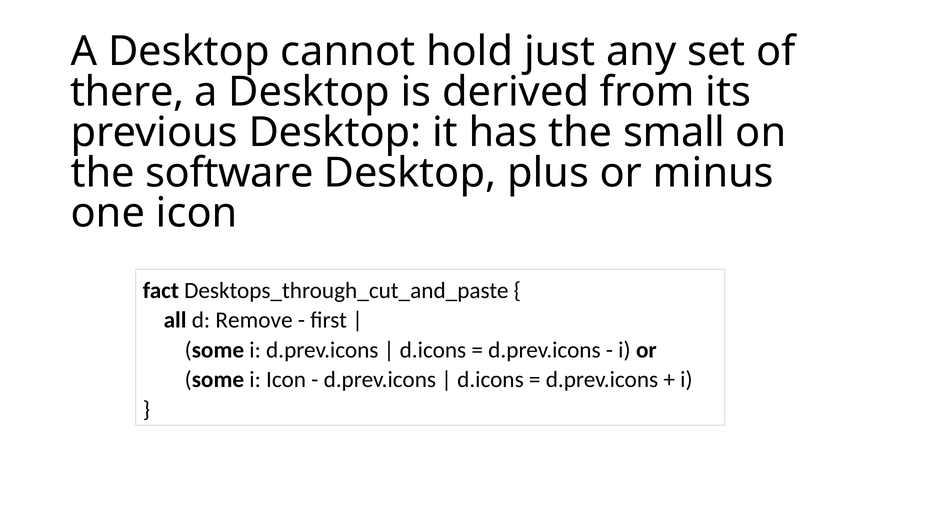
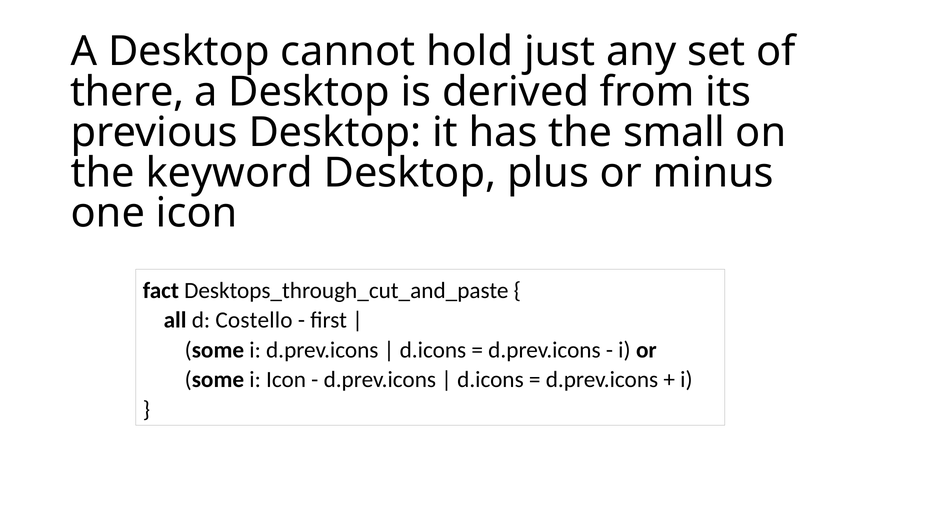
software: software -> keyword (229, 173)
Remove: Remove -> Costello (254, 320)
